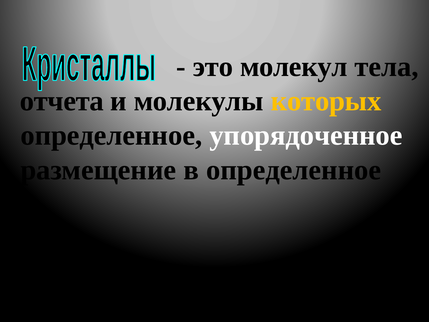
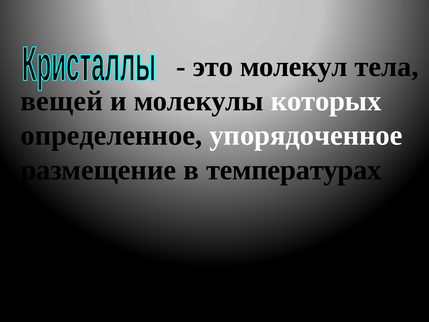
отчета: отчета -> вещей (62, 101)
которых colour: yellow -> white (326, 101)
в определенное: определенное -> температурах (294, 170)
